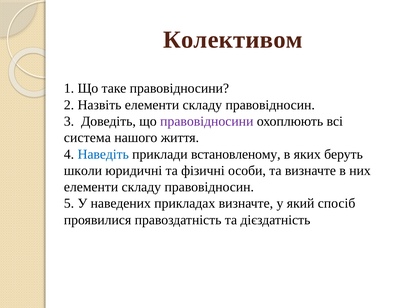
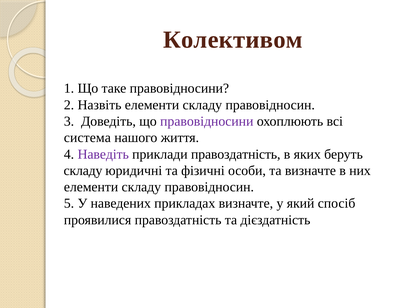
Наведіть colour: blue -> purple (103, 154)
приклади встановленому: встановленому -> правоздатність (236, 154)
школи: школи -> складу (83, 171)
